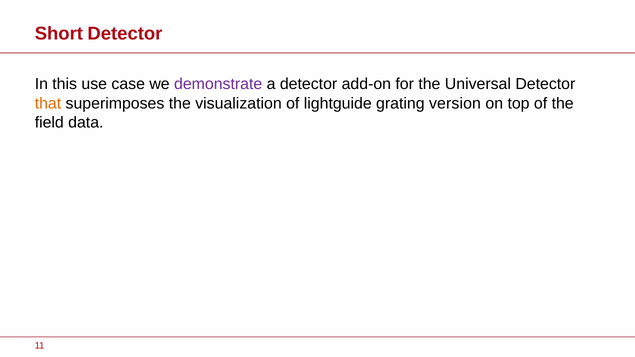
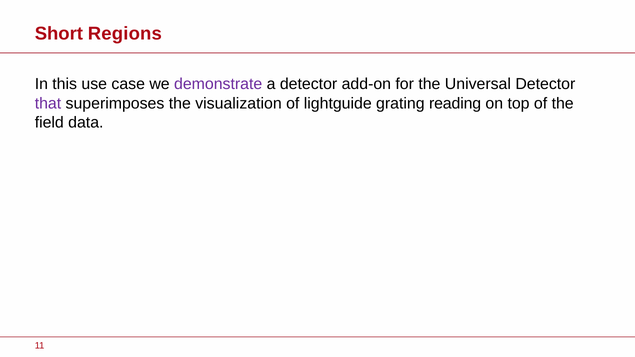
Short Detector: Detector -> Regions (125, 34)
that colour: orange -> purple (48, 103)
version: version -> reading (455, 103)
